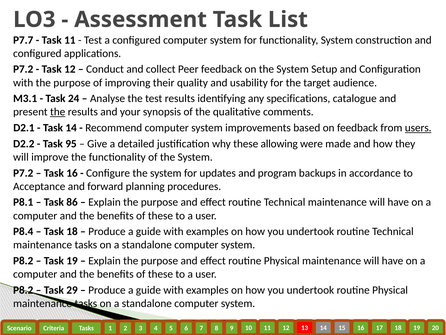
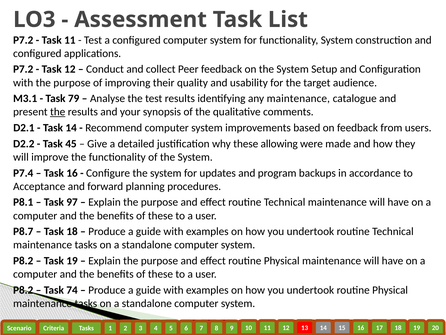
P7.7: P7.7 -> P7.2 (23, 40)
24: 24 -> 79 (74, 98)
any specifications: specifications -> maintenance (298, 98)
users underline: present -> none (418, 128)
95: 95 -> 45 (71, 144)
P7.2: P7.2 -> P7.4 (23, 173)
86: 86 -> 97 (72, 202)
P8.4: P8.4 -> P8.7 (23, 231)
29: 29 -> 74 (72, 290)
